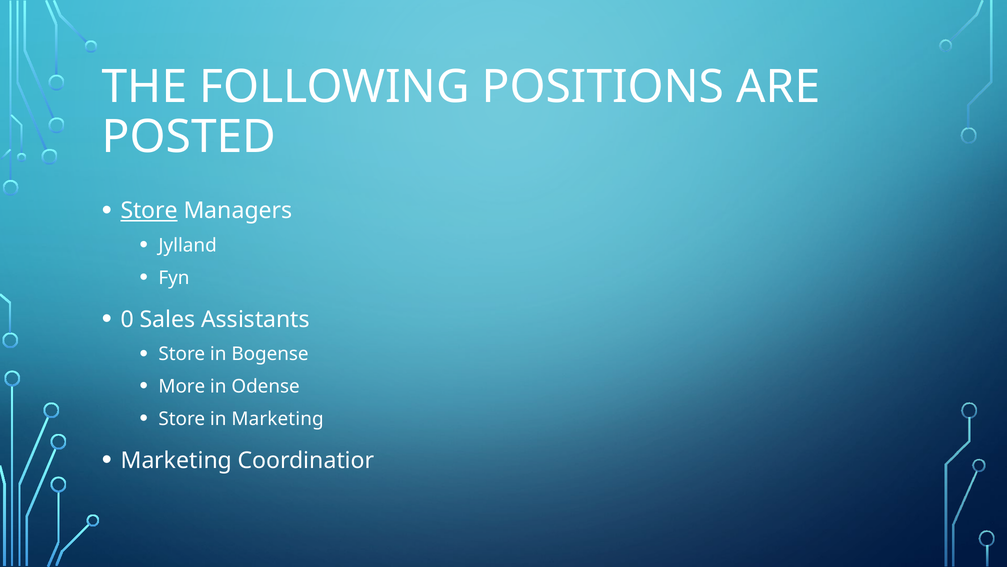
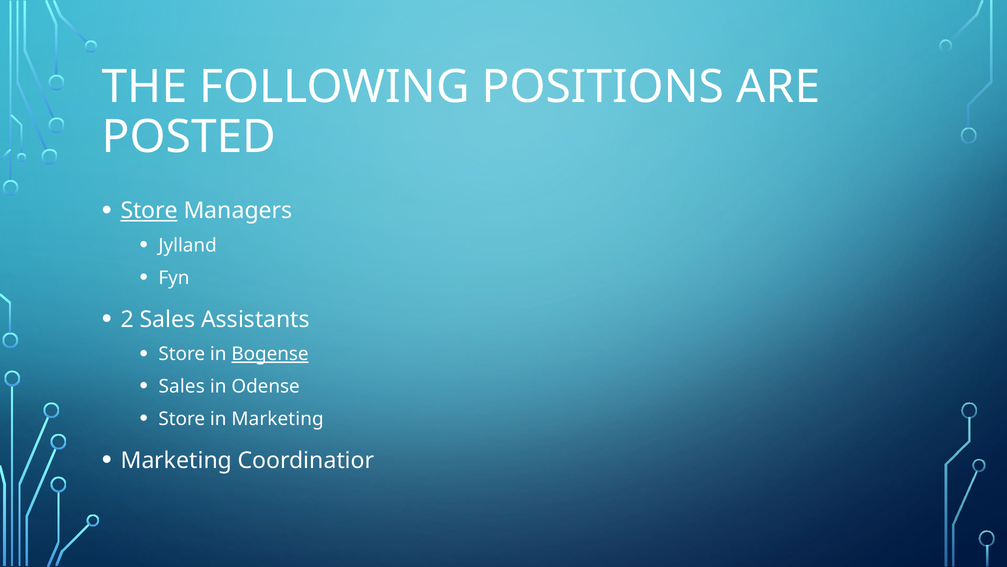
0: 0 -> 2 (127, 319)
Bogense underline: none -> present (270, 354)
More: More -> Sales (182, 386)
